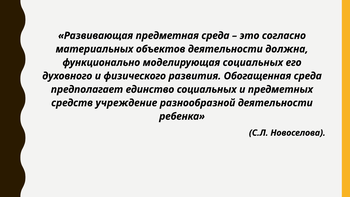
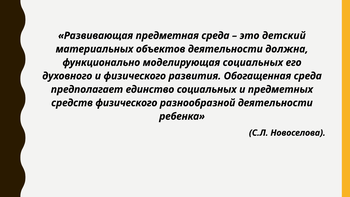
согласно: согласно -> детский (284, 36)
средств учреждение: учреждение -> физического (126, 103)
